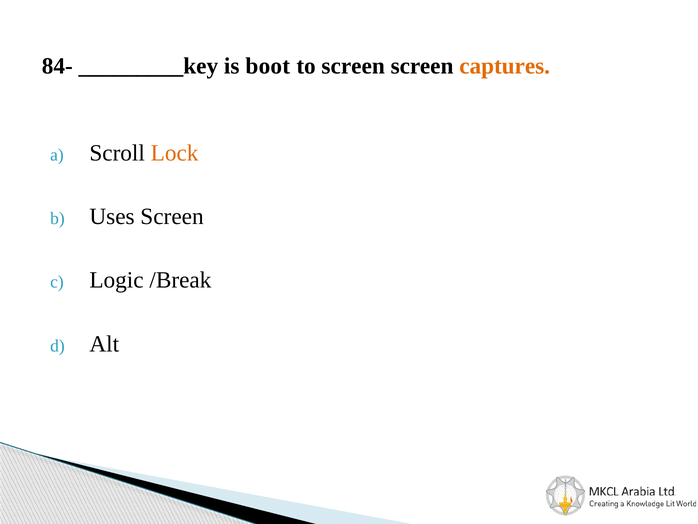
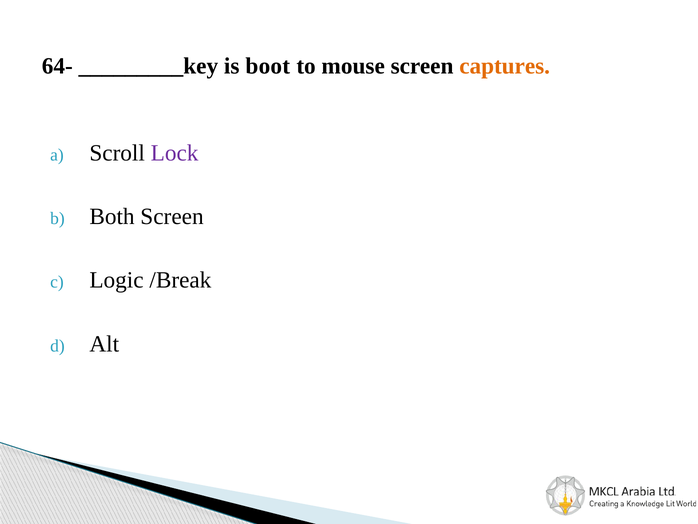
84-: 84- -> 64- (57, 66)
to screen: screen -> mouse (353, 66)
Lock colour: orange -> purple (175, 153)
Uses: Uses -> Both (112, 216)
